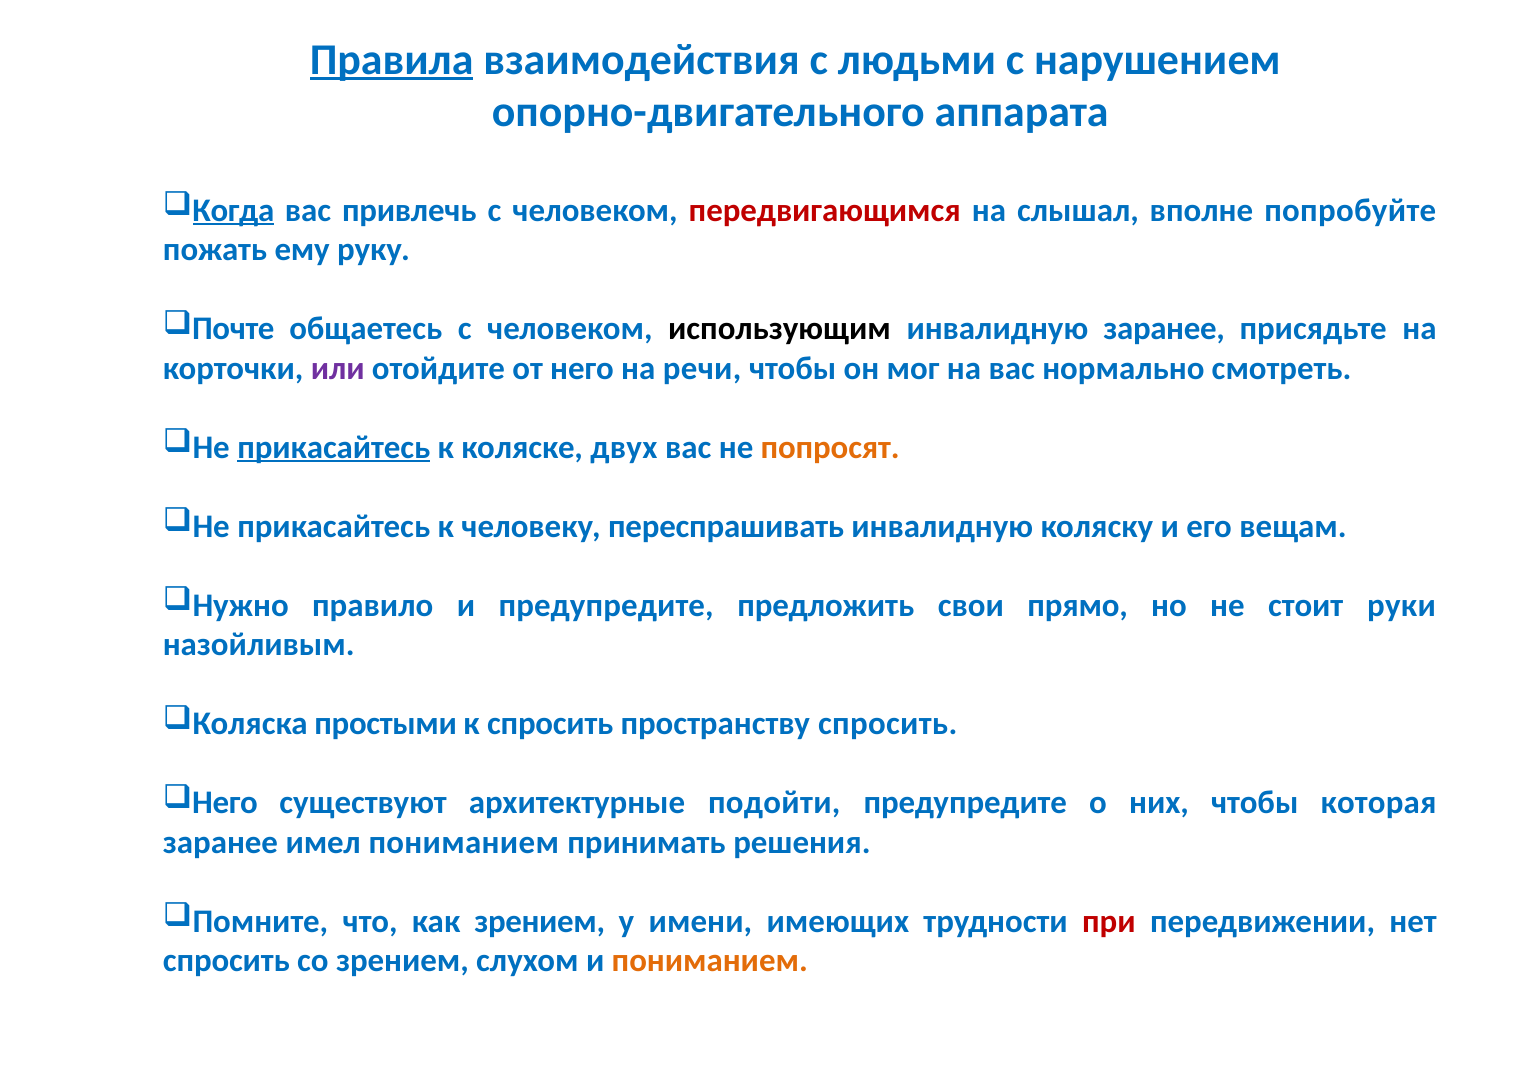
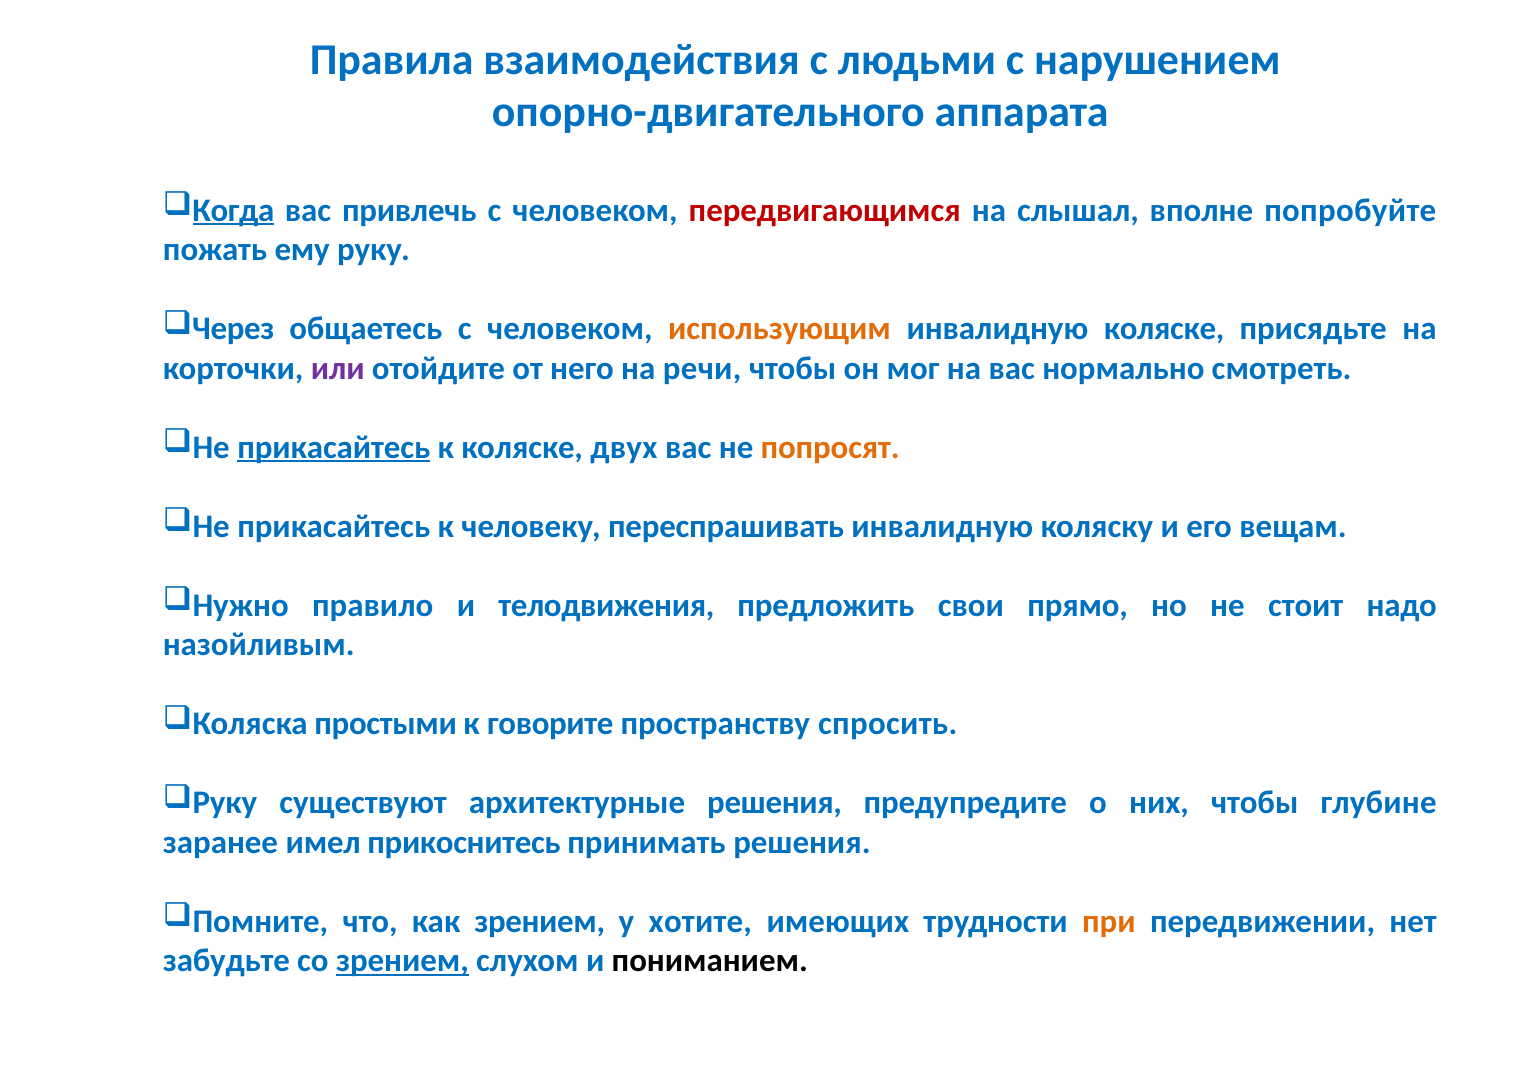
Правила underline: present -> none (392, 60)
Почте: Почте -> Через (233, 329)
использующим colour: black -> orange (780, 329)
инвалидную заранее: заранее -> коляске (1164, 329)
и предупредите: предупредите -> телодвижения (606, 605)
руки: руки -> надо (1402, 605)
к спросить: спросить -> говорите (550, 724)
Него: Него -> Руку (225, 803)
архитектурные подойти: подойти -> решения (775, 803)
которая: которая -> глубине (1379, 803)
имел пониманием: пониманием -> прикоснитесь (464, 842)
имени: имени -> хотите (700, 921)
при colour: red -> orange (1109, 921)
спросить: спросить -> забудьте (226, 961)
зрением underline: none -> present (402, 961)
пониманием colour: orange -> black (710, 961)
